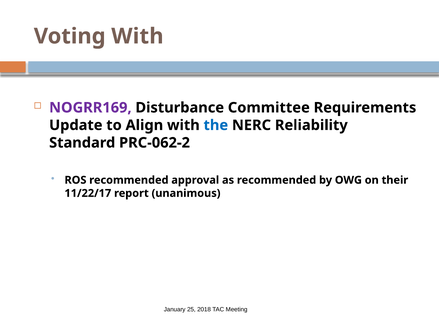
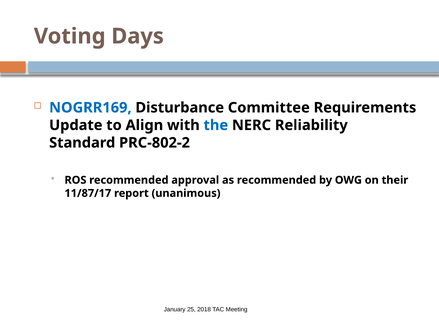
Voting With: With -> Days (138, 36)
NOGRR169 colour: purple -> blue (90, 108)
PRC-062-2: PRC-062-2 -> PRC-802-2 (155, 143)
11/22/17: 11/22/17 -> 11/87/17 (88, 193)
